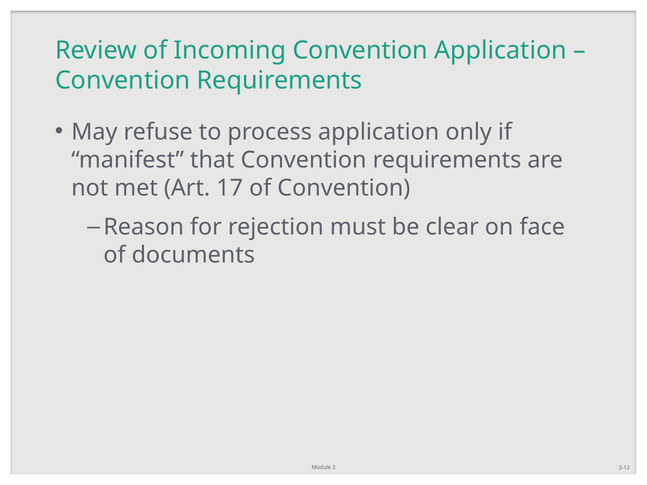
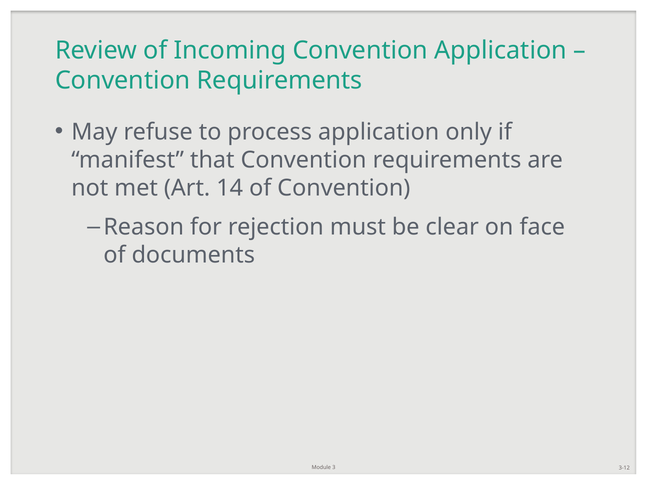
17: 17 -> 14 (230, 188)
